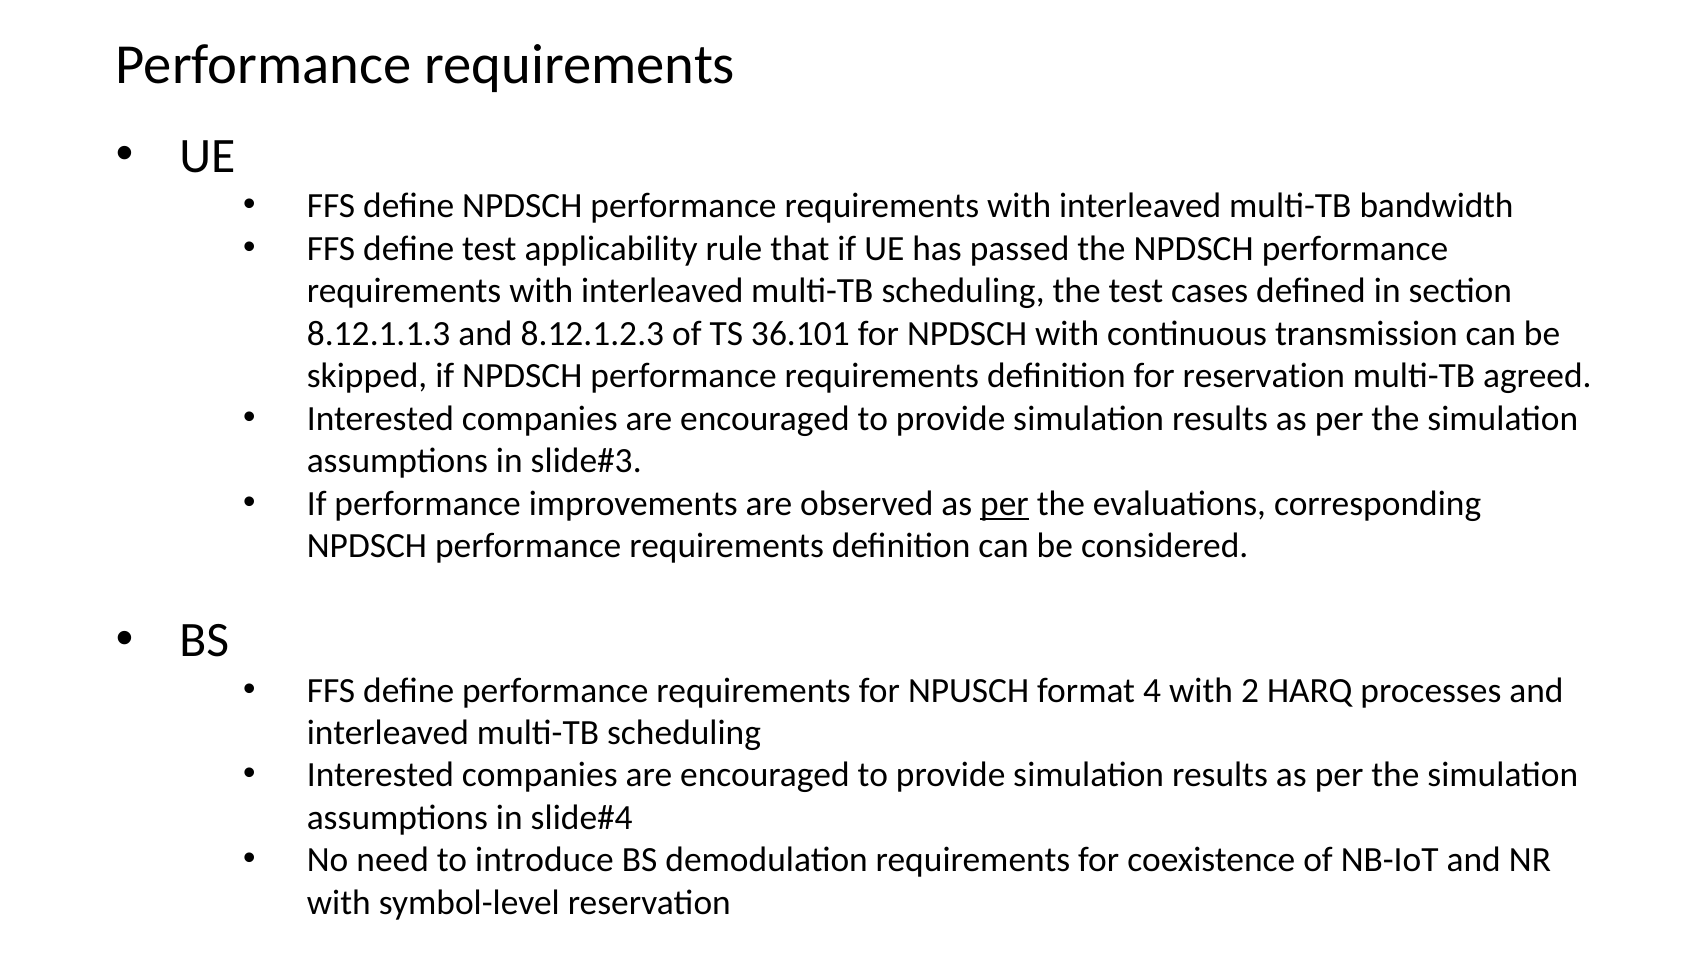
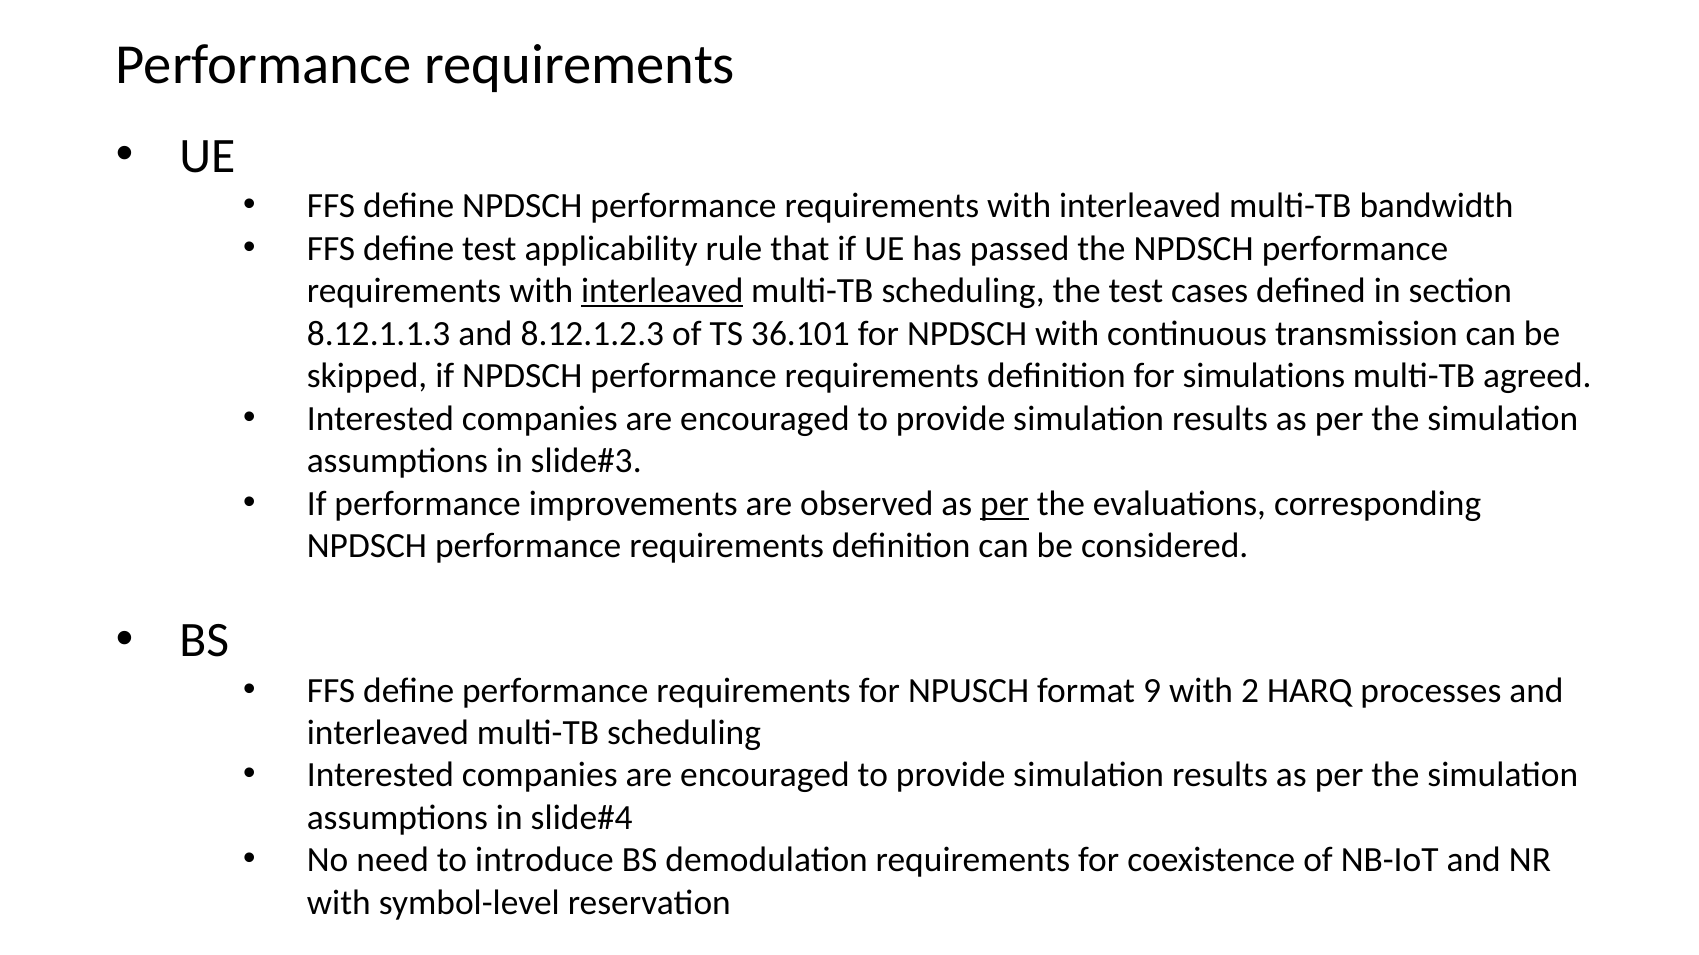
interleaved underline: none -> present (662, 291)
for reservation: reservation -> simulations (1264, 376)
4: 4 -> 9 (1152, 691)
